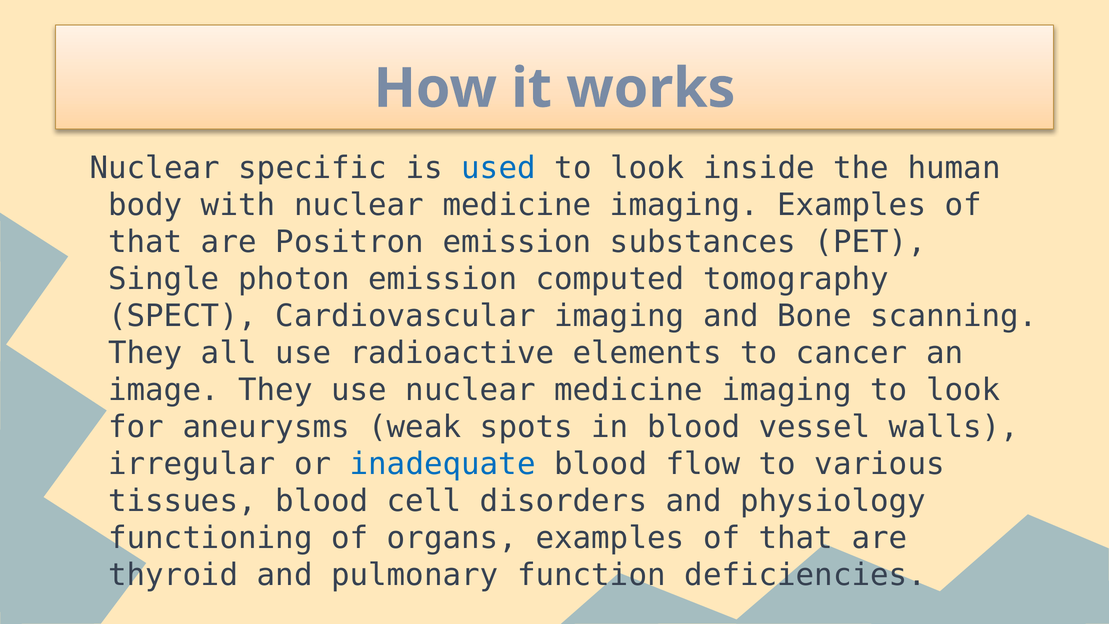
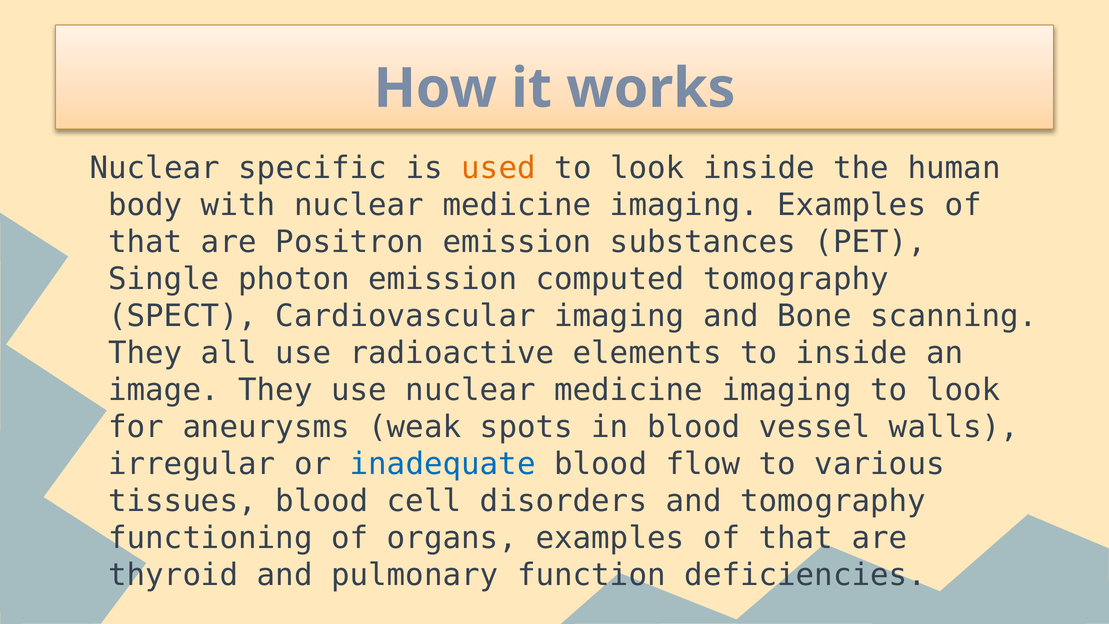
used colour: blue -> orange (499, 168)
to cancer: cancer -> inside (852, 353)
and physiology: physiology -> tomography (833, 501)
